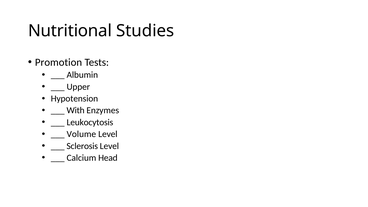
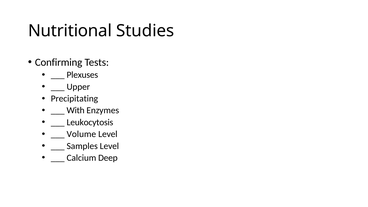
Promotion: Promotion -> Confirming (59, 62)
Albumin: Albumin -> Plexuses (82, 75)
Hypotension: Hypotension -> Precipitating (74, 99)
Sclerosis: Sclerosis -> Samples (82, 146)
Head: Head -> Deep (108, 158)
